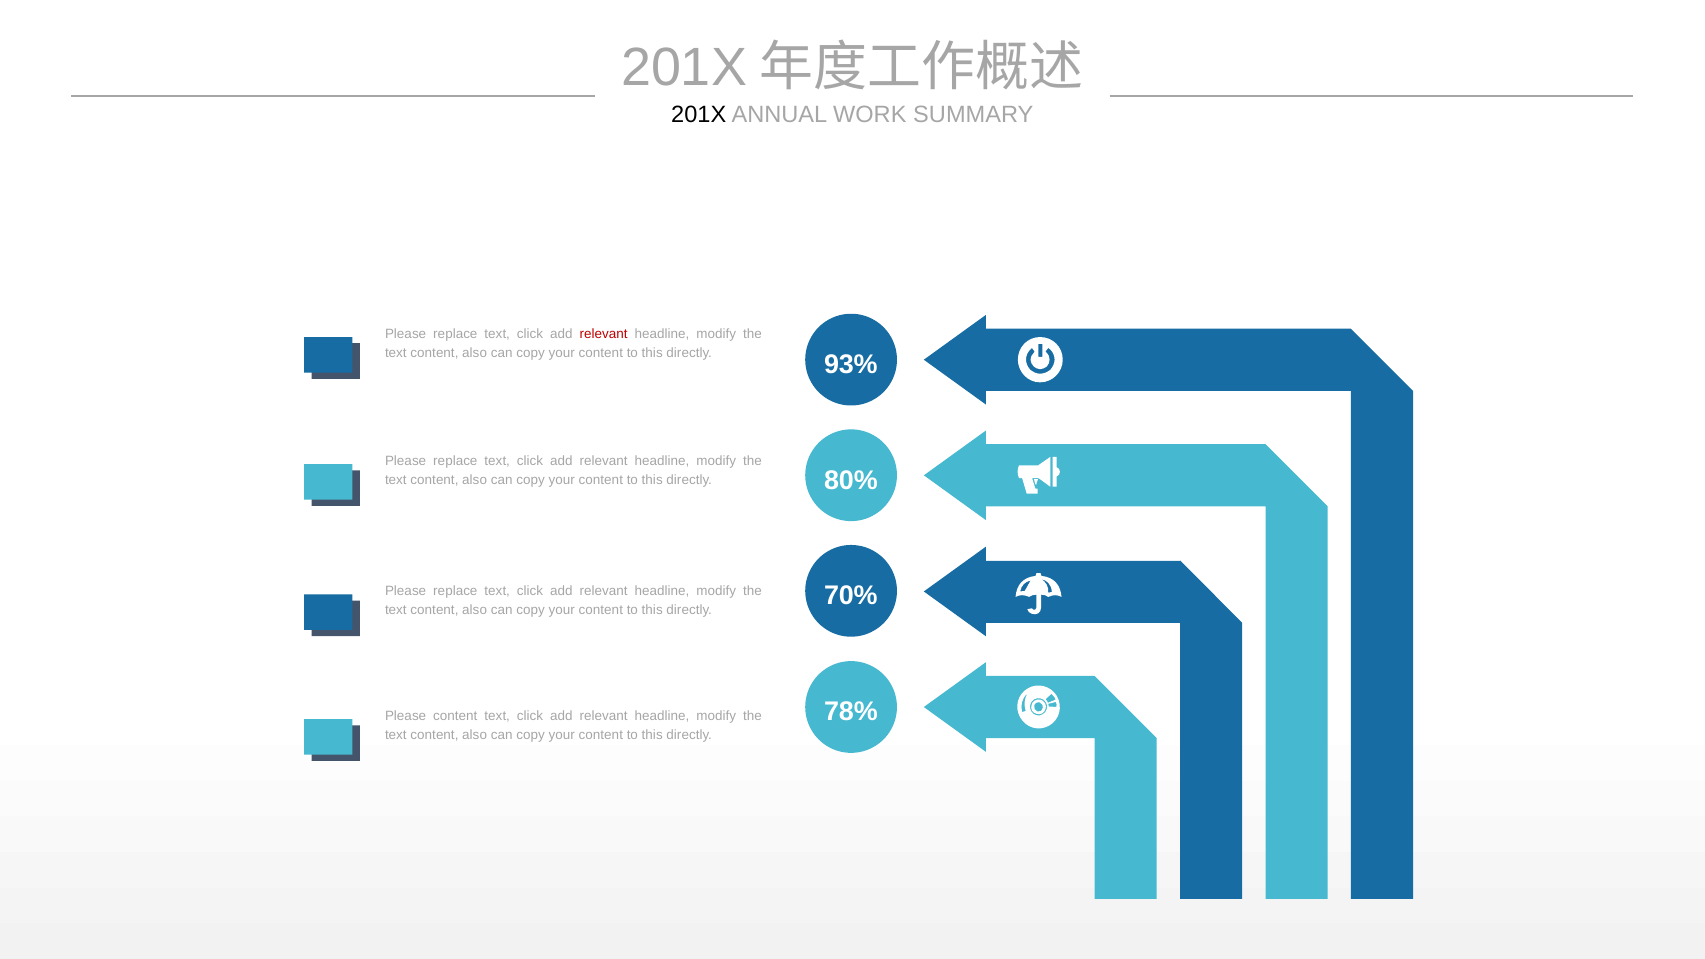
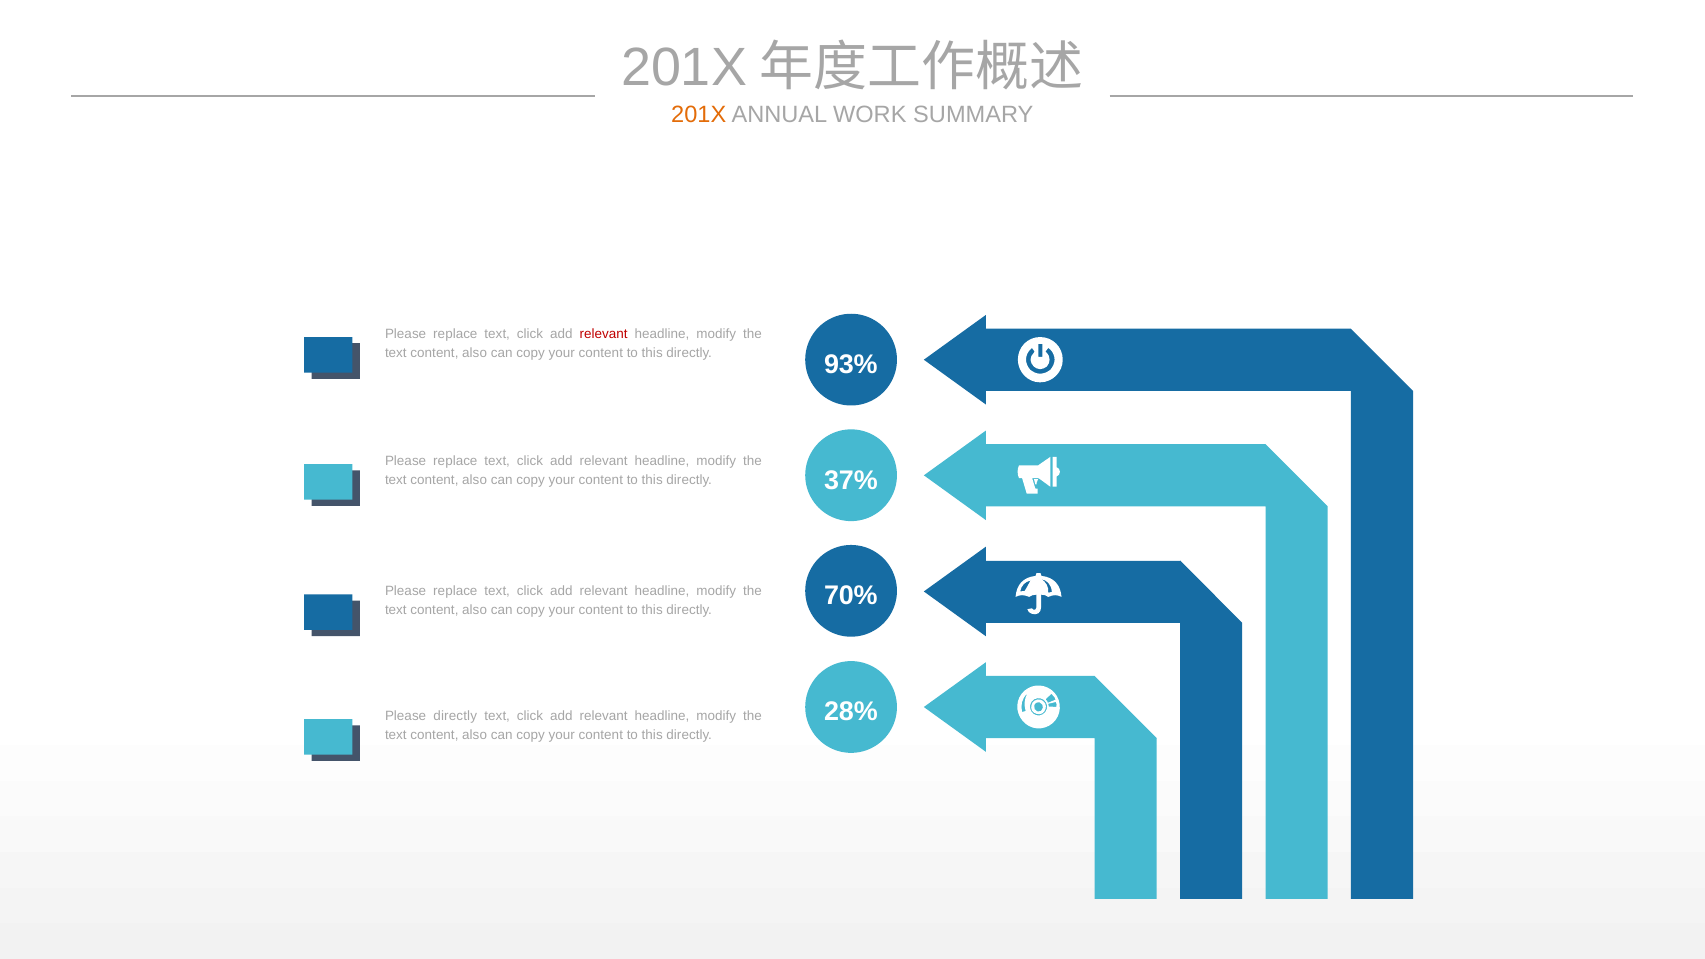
201X colour: black -> orange (699, 114)
80%: 80% -> 37% (851, 480)
78%: 78% -> 28% (851, 712)
Please content: content -> directly (455, 716)
